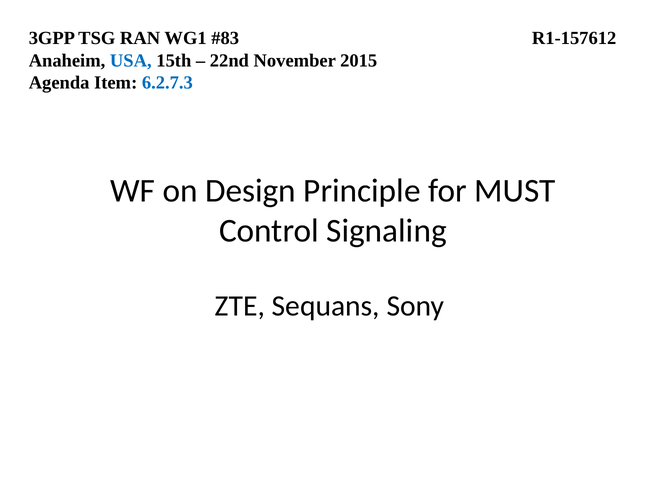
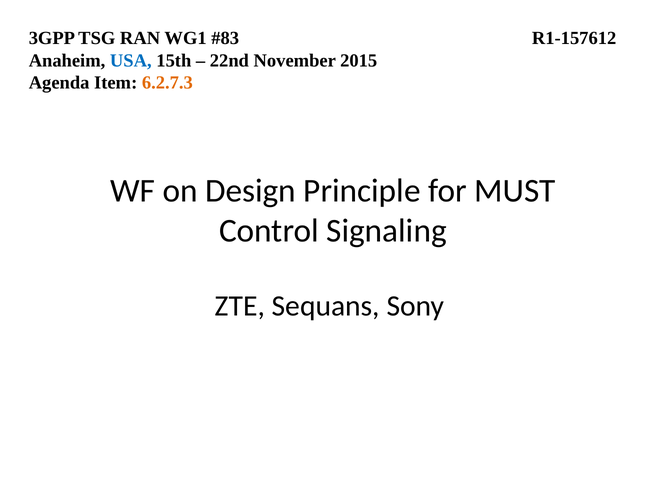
6.2.7.3 colour: blue -> orange (167, 83)
